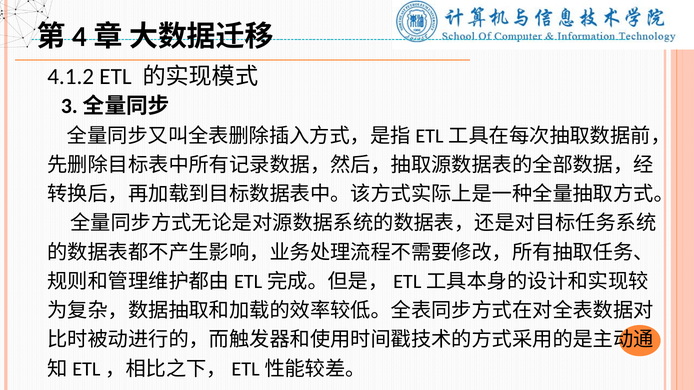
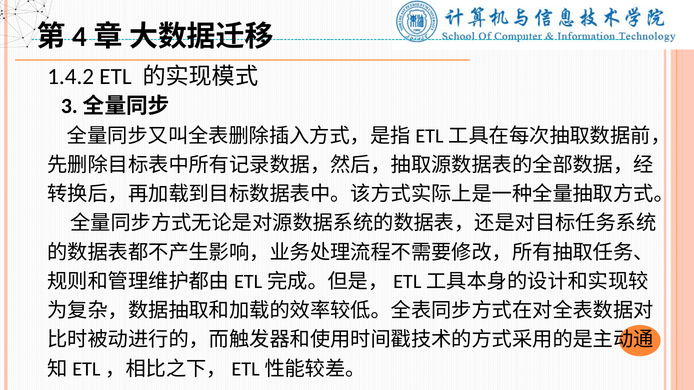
4.1.2: 4.1.2 -> 1.4.2 (71, 77)
